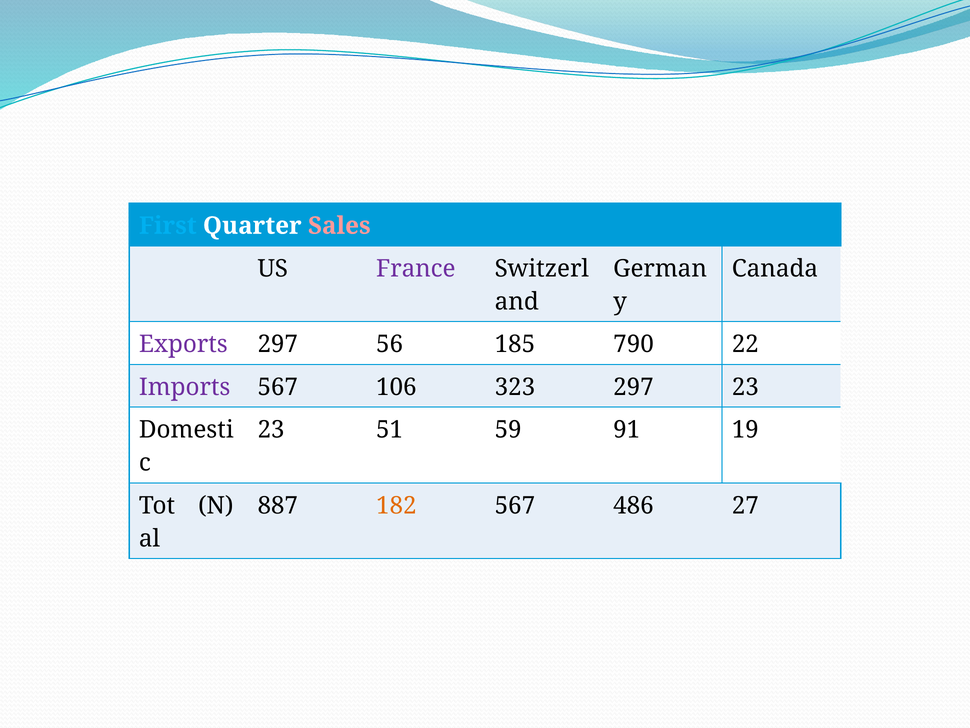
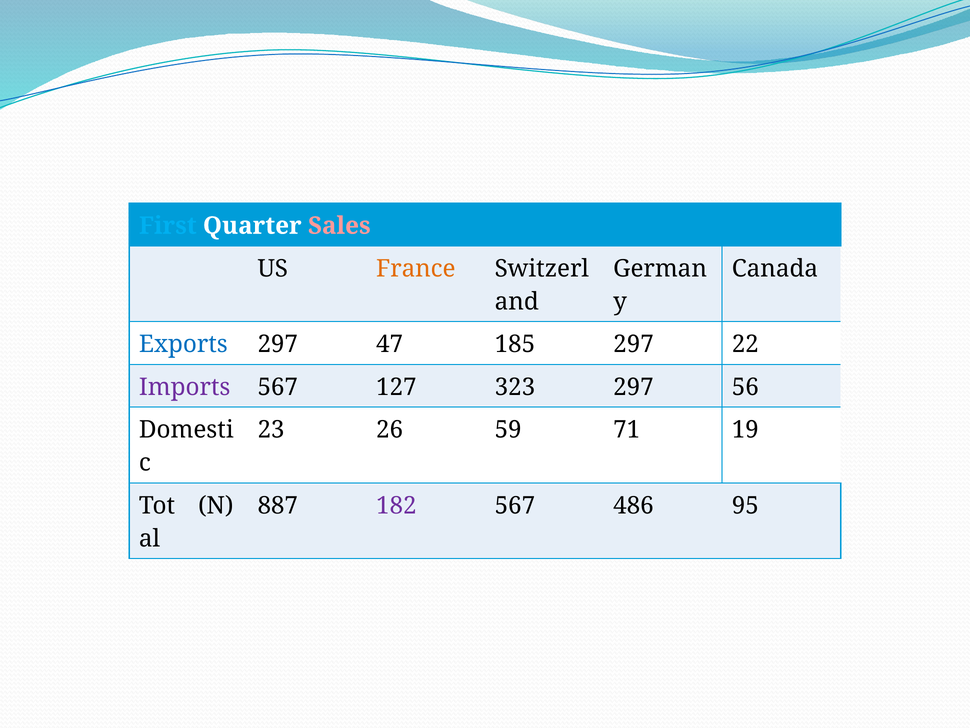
France colour: purple -> orange (416, 268)
Exports colour: purple -> blue (183, 344)
56: 56 -> 47 (390, 344)
185 790: 790 -> 297 (634, 344)
106: 106 -> 127 (396, 387)
297 23: 23 -> 56 (745, 387)
51: 51 -> 26 (390, 430)
91: 91 -> 71 (627, 430)
182 colour: orange -> purple (396, 505)
27: 27 -> 95 (745, 505)
